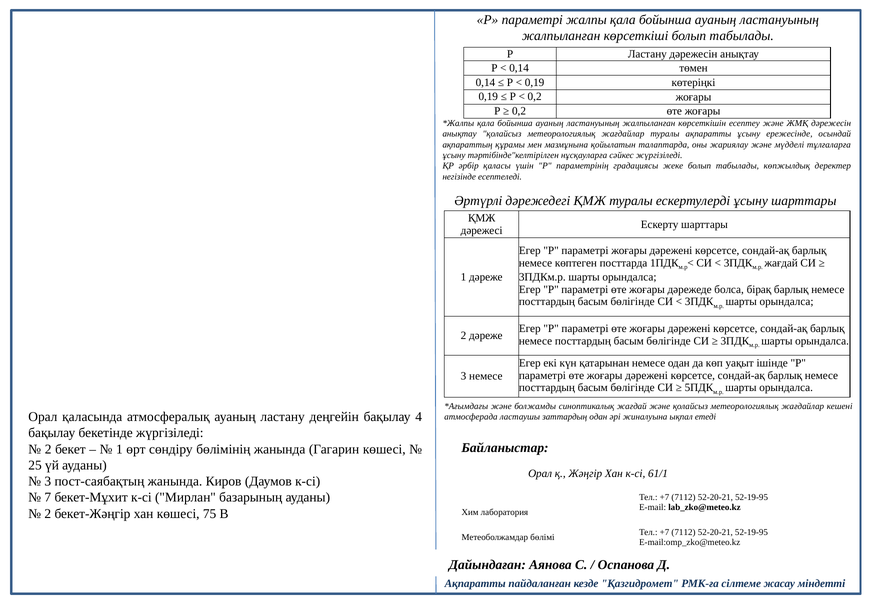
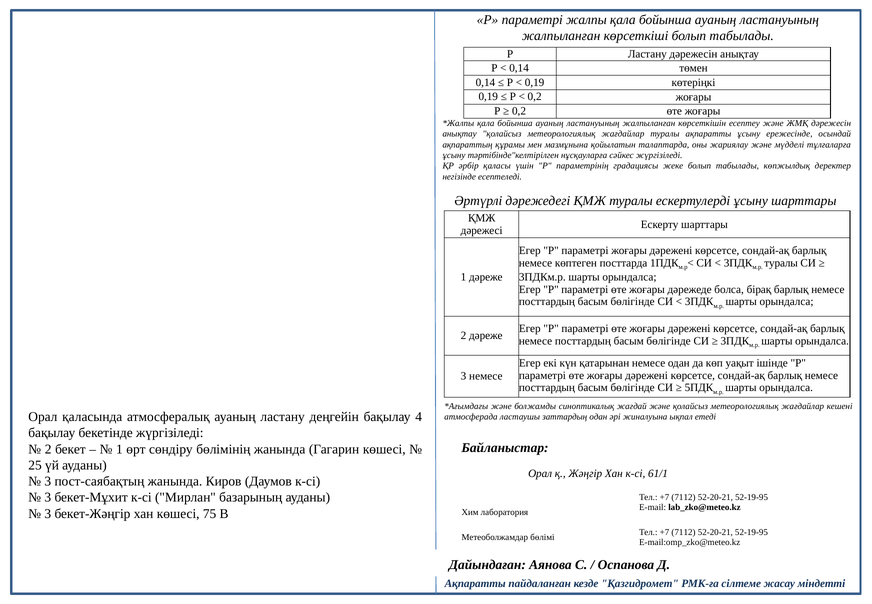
жағдай: жағдай -> туралы (781, 263)
7: 7 -> 3 (48, 497)
2: 2 -> 3 (48, 513)
